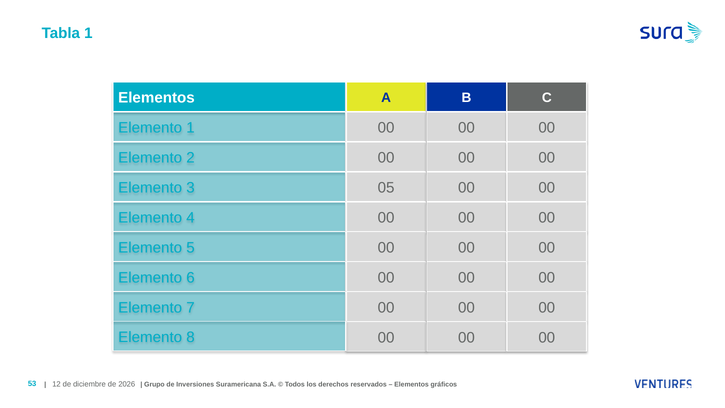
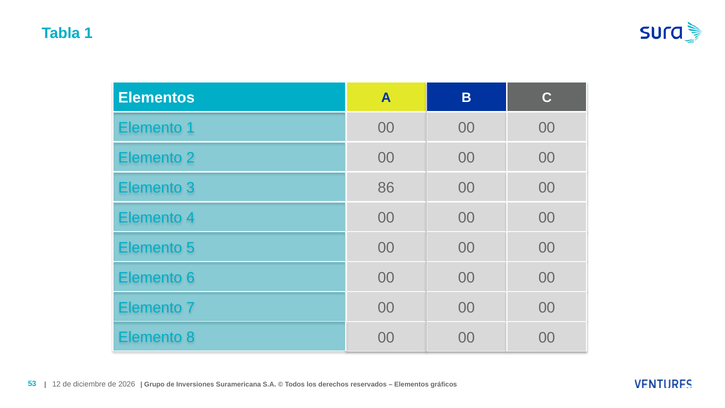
05: 05 -> 86 (386, 188)
